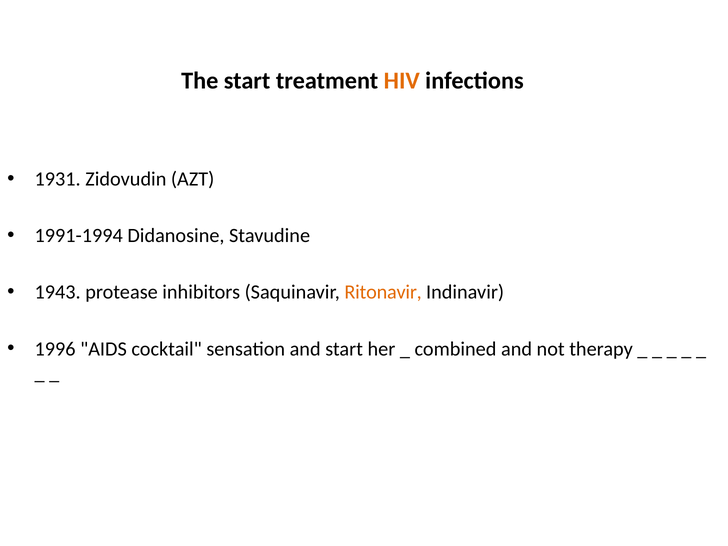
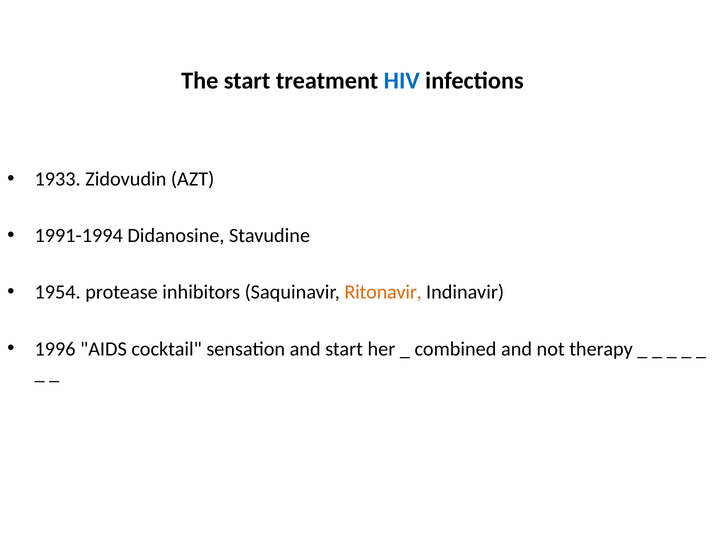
HIV colour: orange -> blue (402, 81)
1931: 1931 -> 1933 (58, 179)
1943: 1943 -> 1954 (58, 292)
